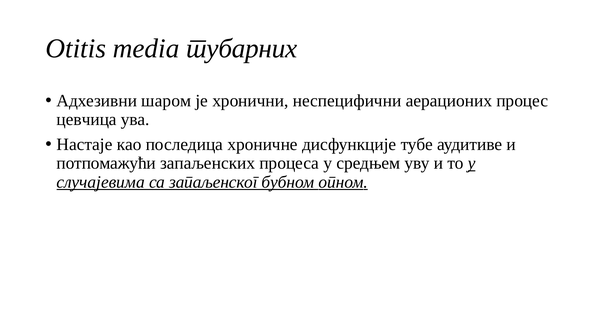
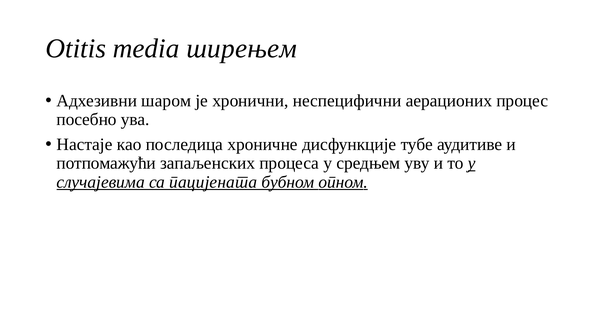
тубарних: тубарних -> ширењем (242, 48)
цевчица: цевчица -> посебно (87, 120)
запаљенског: запаљенског -> пацијената (213, 182)
